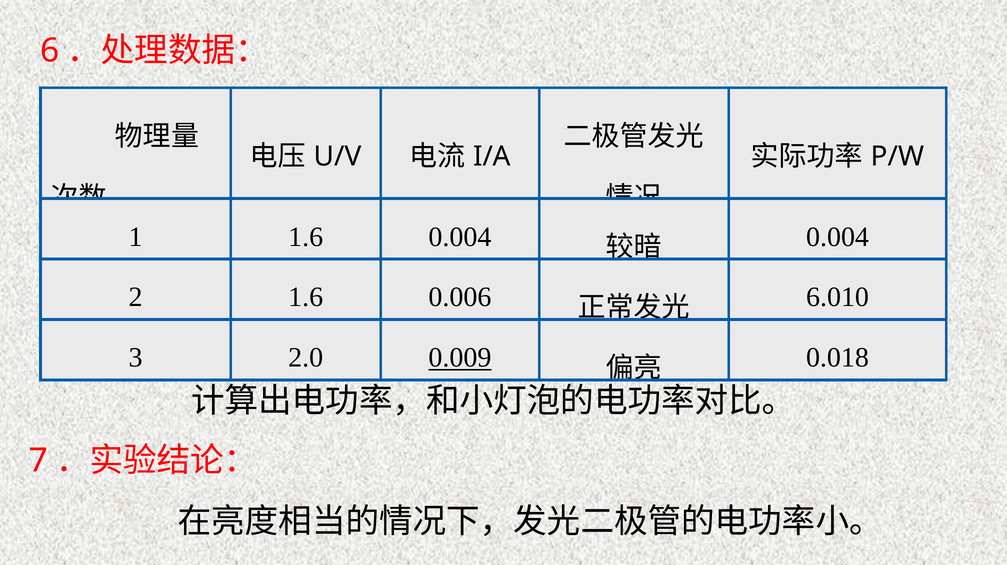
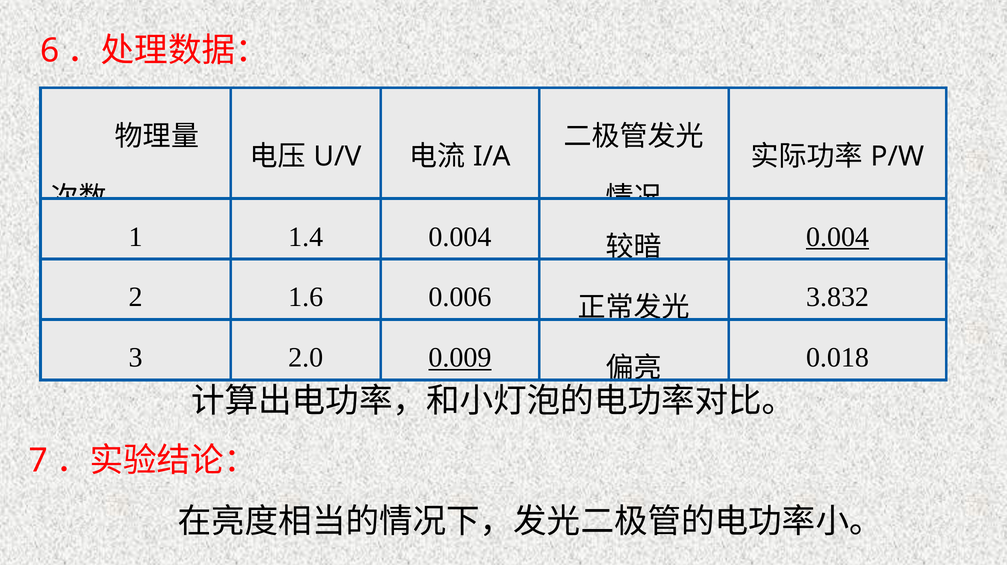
1 1.6: 1.6 -> 1.4 (306, 237)
0.004 underline: none -> present (838, 237)
6.010: 6.010 -> 3.832 (838, 297)
